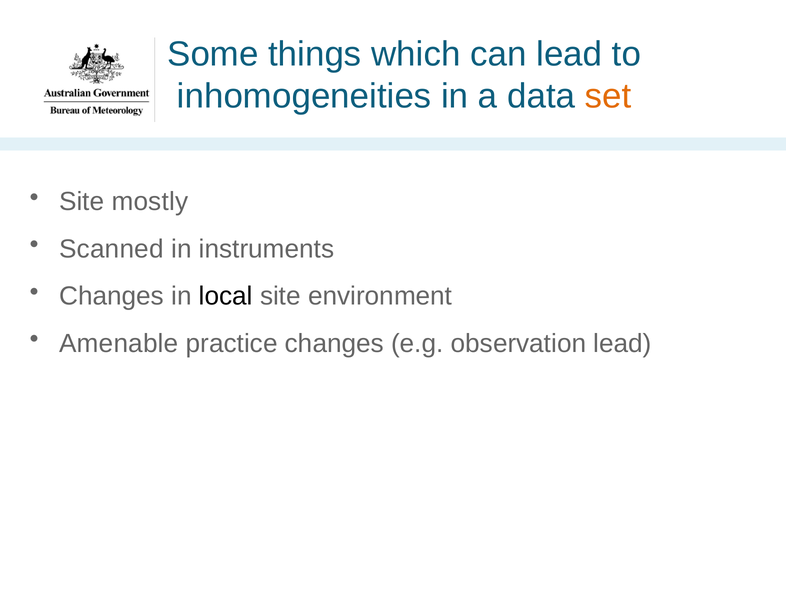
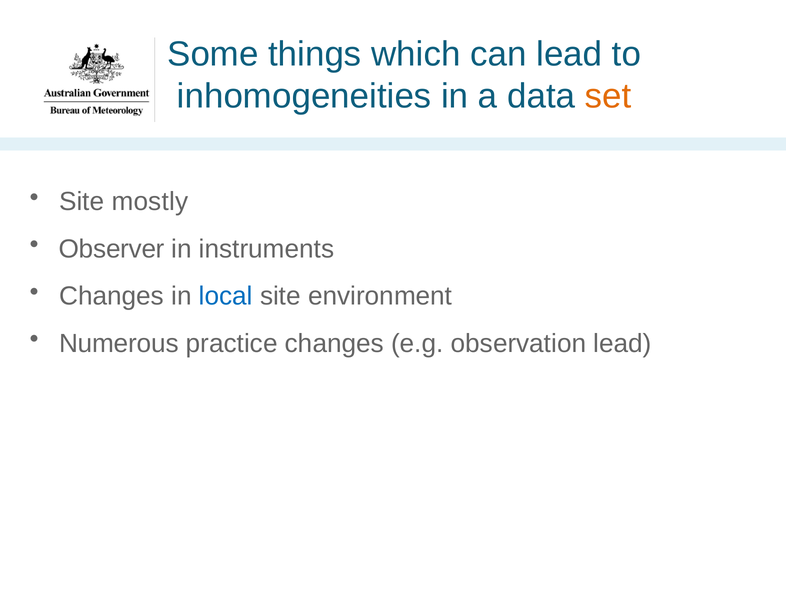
Scanned: Scanned -> Observer (112, 249)
local colour: black -> blue (226, 296)
Amenable: Amenable -> Numerous (119, 343)
